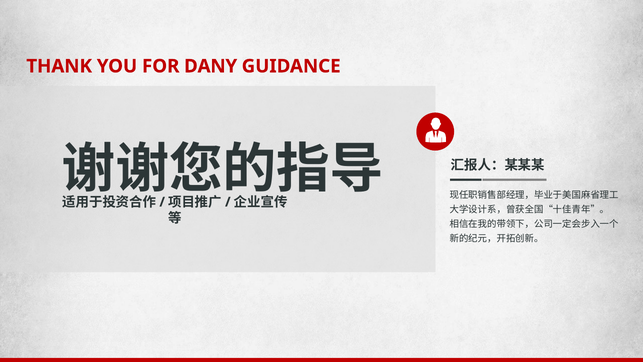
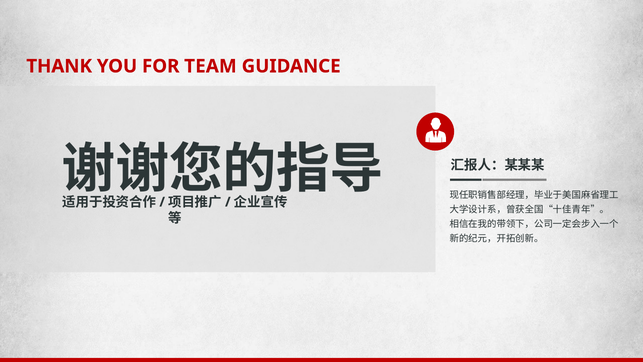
DANY: DANY -> TEAM (210, 66)
